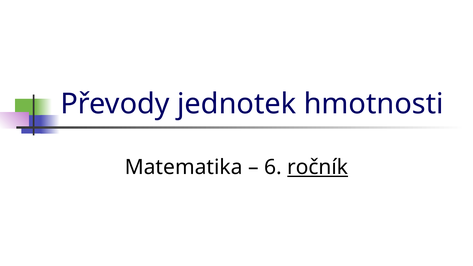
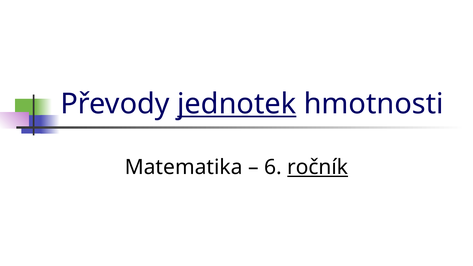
jednotek underline: none -> present (237, 104)
